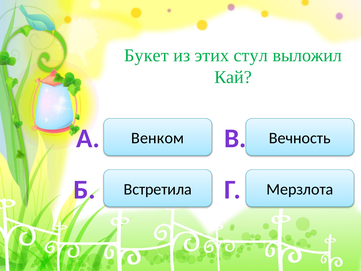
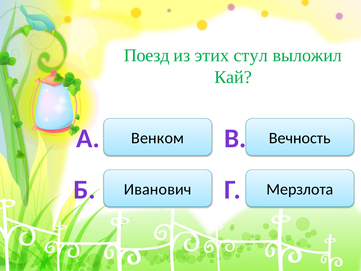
Букет: Букет -> Поезд (147, 55)
Встретила: Встретила -> Иванович (158, 189)
